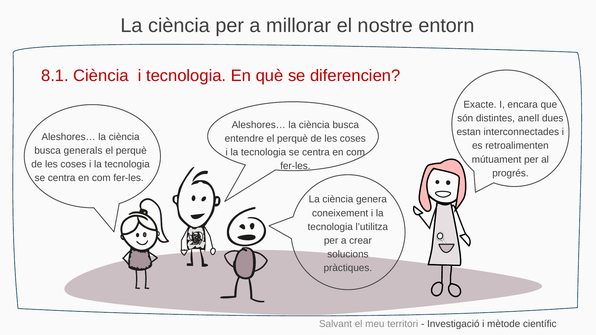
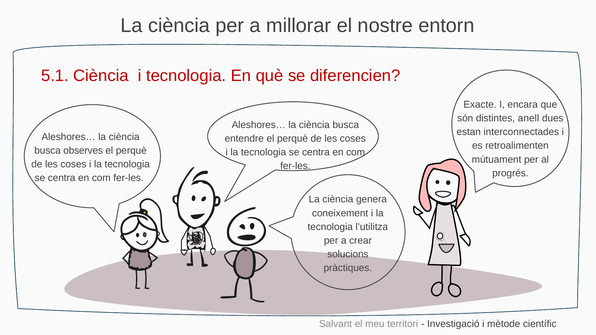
8.1: 8.1 -> 5.1 (55, 76)
generals: generals -> observes (83, 151)
